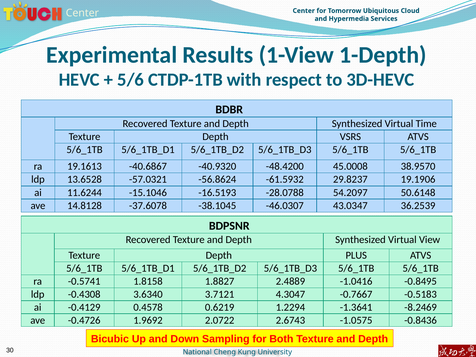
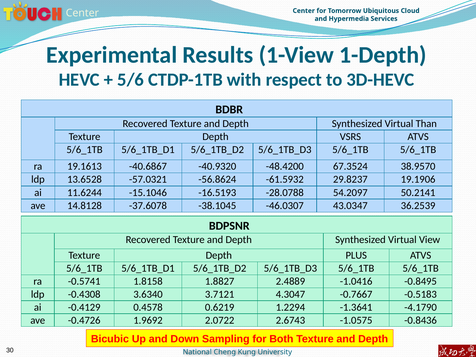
Time: Time -> Than (426, 124)
45.0008: 45.0008 -> 67.3524 (350, 166)
50.6148: 50.6148 -> 50.2141 (418, 193)
-8.2469: -8.2469 -> -4.1790 (421, 307)
